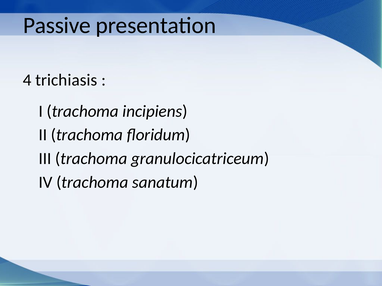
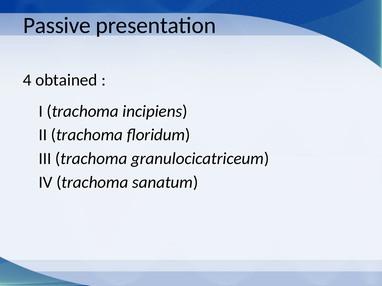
trichiasis: trichiasis -> obtained (66, 80)
